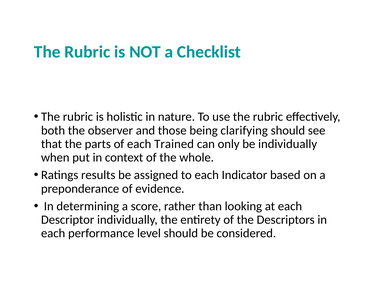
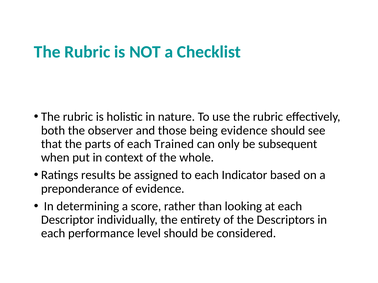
being clarifying: clarifying -> evidence (244, 131)
be individually: individually -> subsequent (288, 144)
